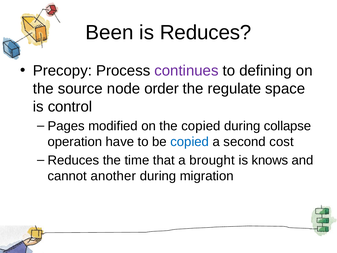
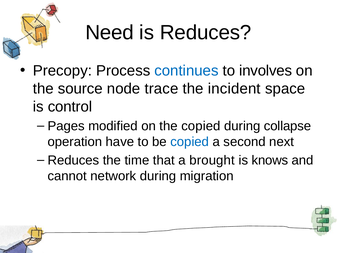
Been: Been -> Need (110, 33)
continues colour: purple -> blue (186, 71)
defining: defining -> involves (266, 71)
order: order -> trace (161, 89)
regulate: regulate -> incident (234, 89)
cost: cost -> next (282, 142)
another: another -> network (113, 176)
